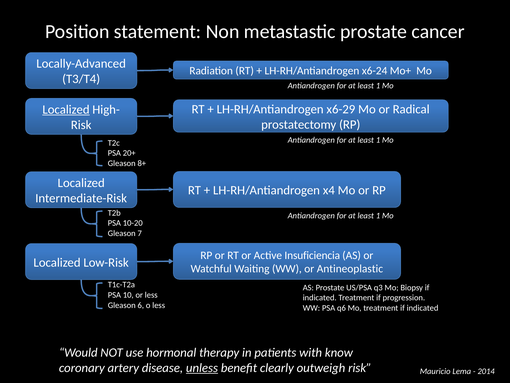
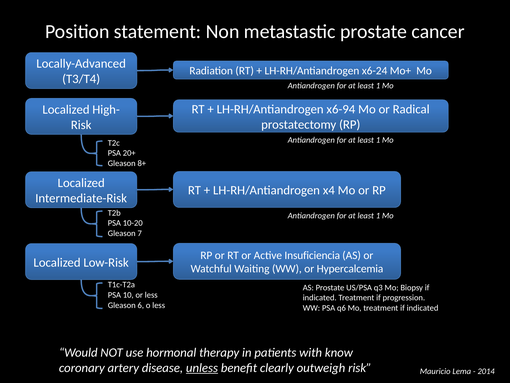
x6-29: x6-29 -> x6-94 (341, 109)
Localized underline: present -> none (66, 109)
Antineoplastic: Antineoplastic -> Hypercalcemia (350, 269)
